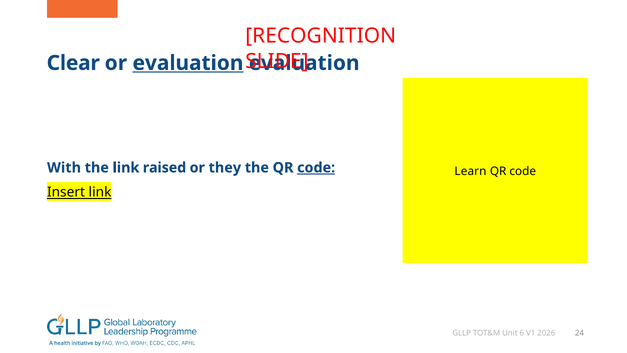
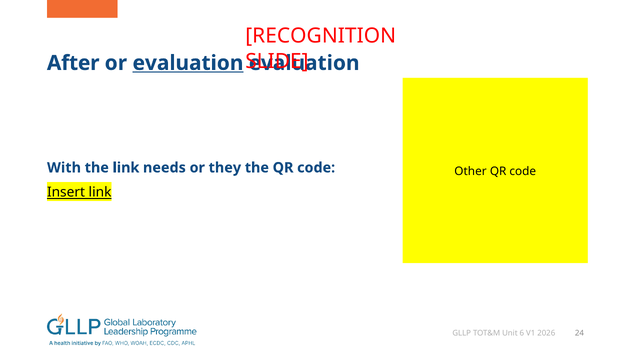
Clear: Clear -> After (73, 63)
raised: raised -> needs (164, 168)
code underline: present -> none (316, 168)
Learn: Learn -> Other (471, 171)
